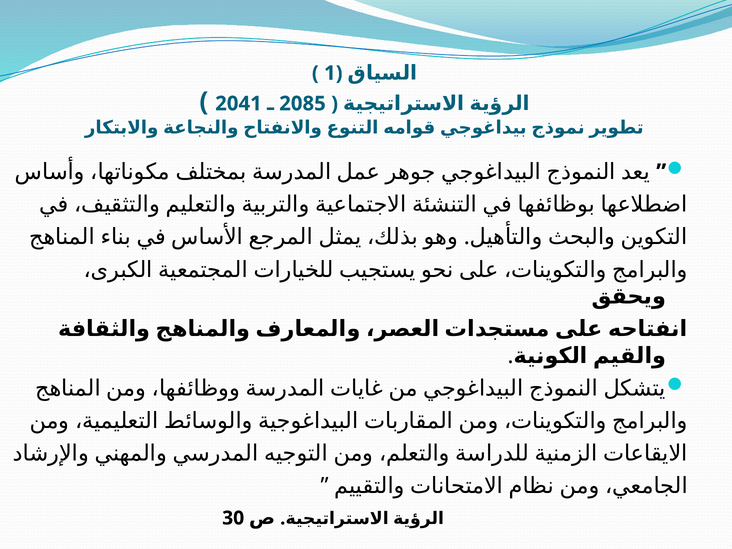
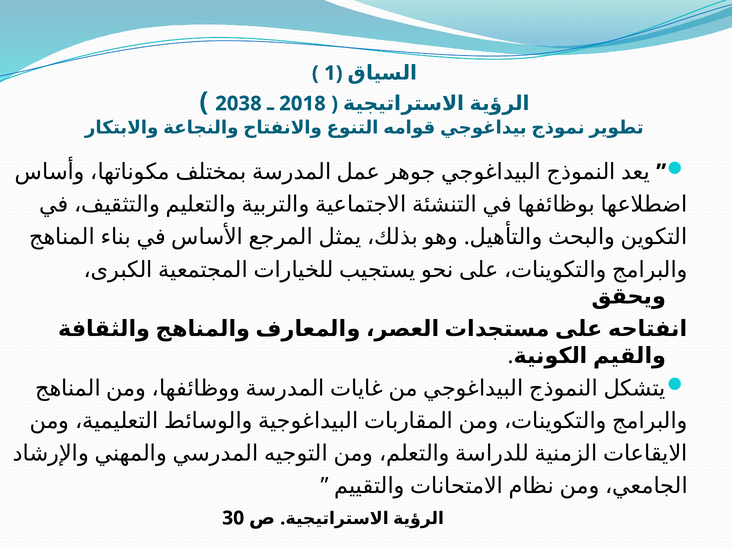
2041: 2041 -> 2038 (238, 104)
2085: 2085 -> 2018 (303, 104)
